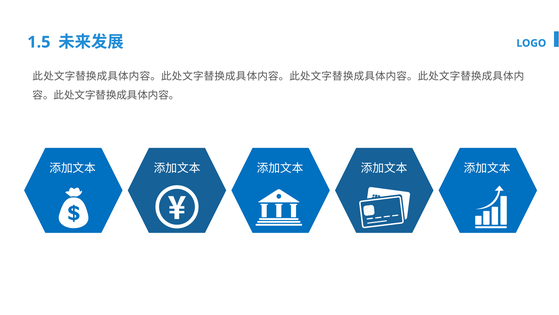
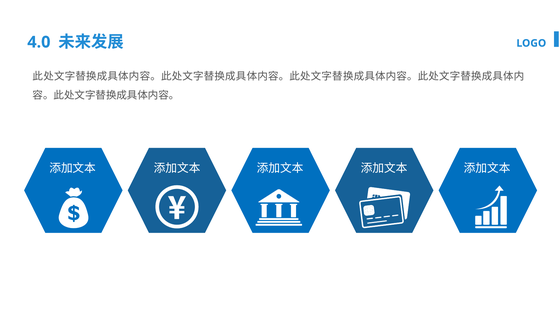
1.5: 1.5 -> 4.0 (39, 42)
